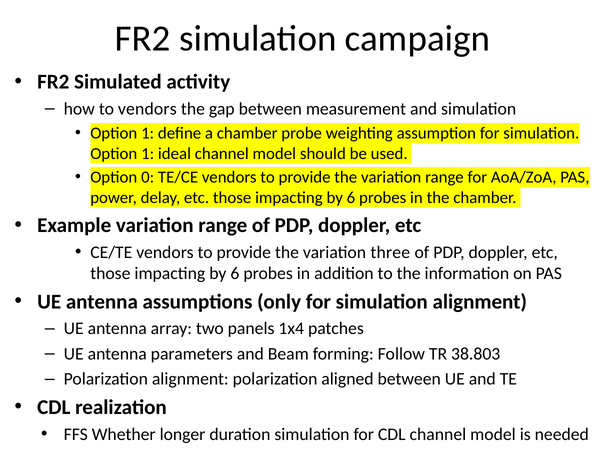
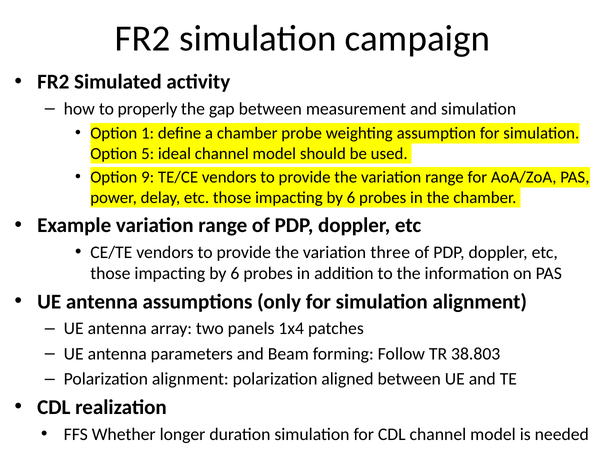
to vendors: vendors -> properly (147, 109)
1: 1 -> 5 (148, 154)
0: 0 -> 9 (148, 178)
